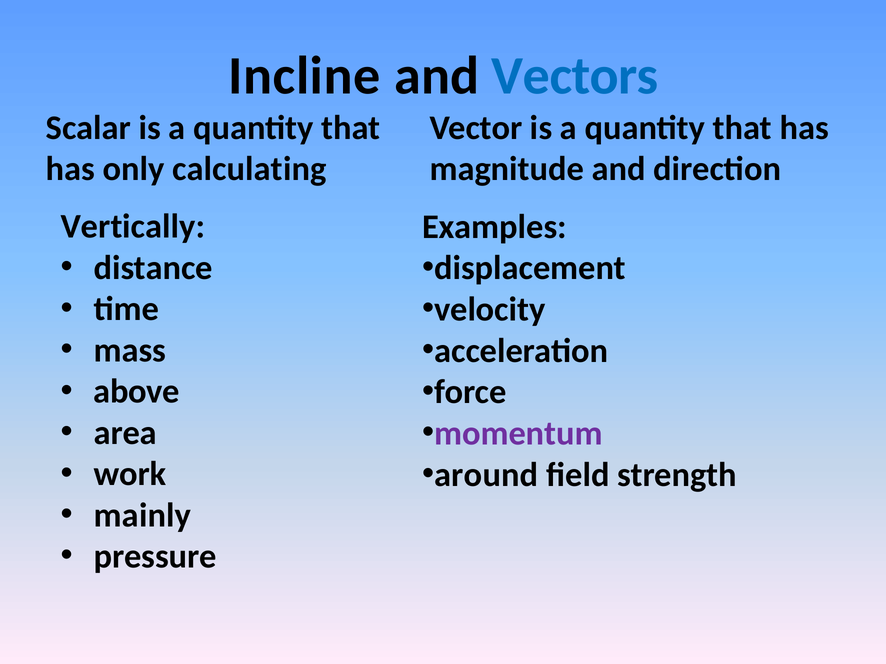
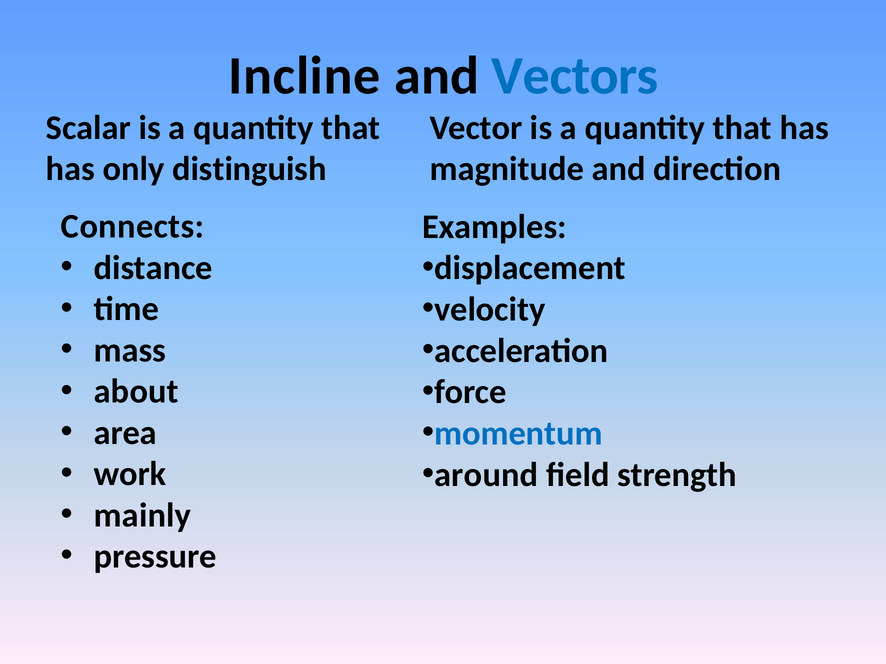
calculating: calculating -> distinguish (249, 169)
Vertically: Vertically -> Connects (133, 227)
above: above -> about (136, 392)
momentum colour: purple -> blue (518, 434)
